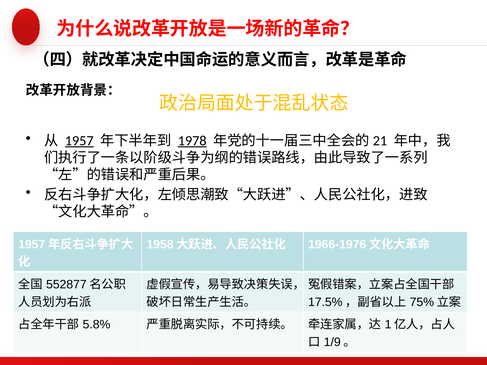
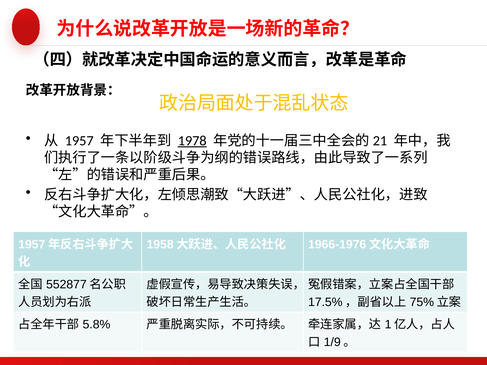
1957 underline: present -> none (79, 141)
